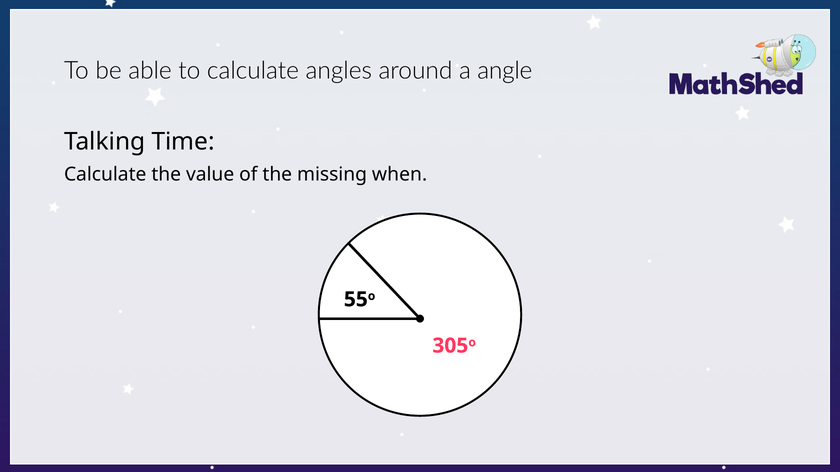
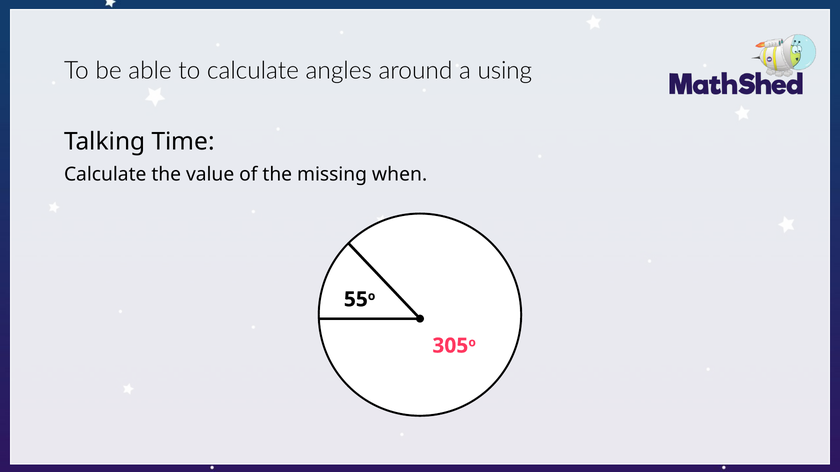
angle: angle -> using (505, 71)
